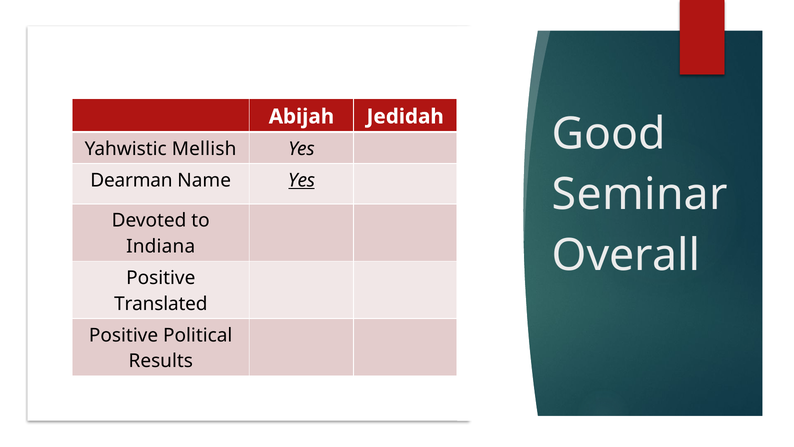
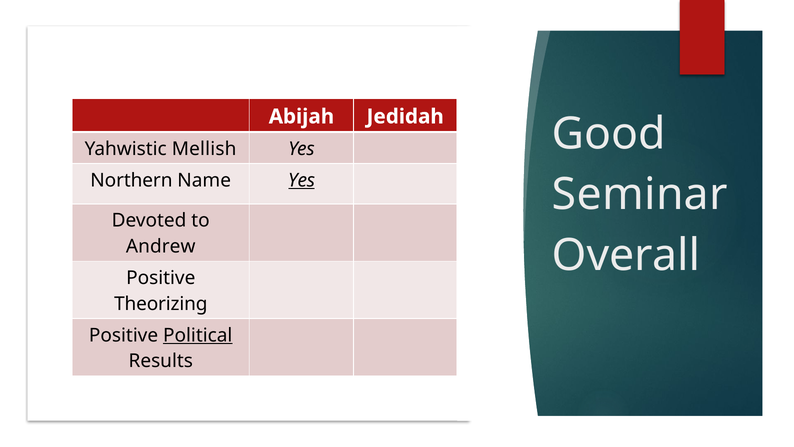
Dearman: Dearman -> Northern (131, 180)
Indiana: Indiana -> Andrew (161, 246)
Translated: Translated -> Theorizing (161, 304)
Political underline: none -> present (198, 335)
